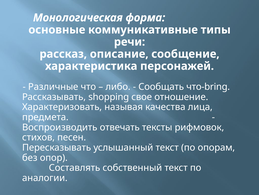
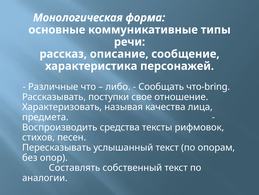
shopping: shopping -> поступки (109, 97)
отвечать: отвечать -> средства (120, 127)
